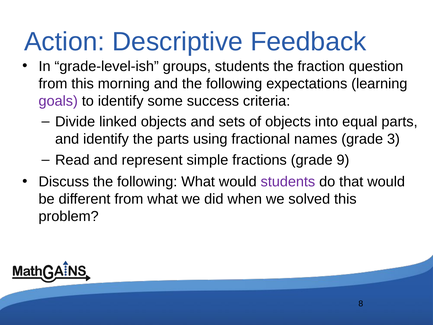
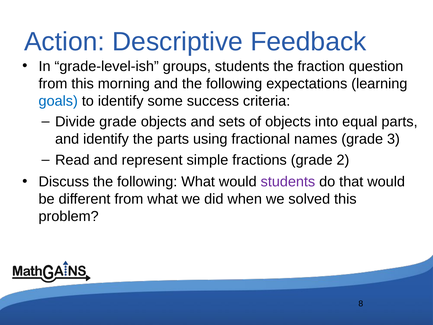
goals colour: purple -> blue (58, 101)
Divide linked: linked -> grade (118, 122)
9: 9 -> 2 (343, 160)
